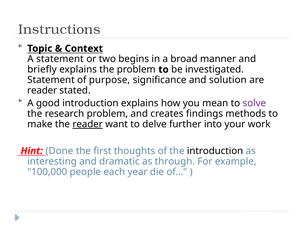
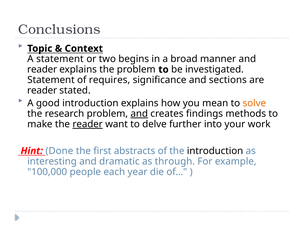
Instructions: Instructions -> Conclusions (59, 29)
briefly: briefly -> reader (42, 70)
purpose: purpose -> requires (109, 80)
solution: solution -> sections (228, 80)
solve colour: purple -> orange (254, 103)
and underline: none -> present (139, 114)
thoughts: thoughts -> abstracts (135, 151)
